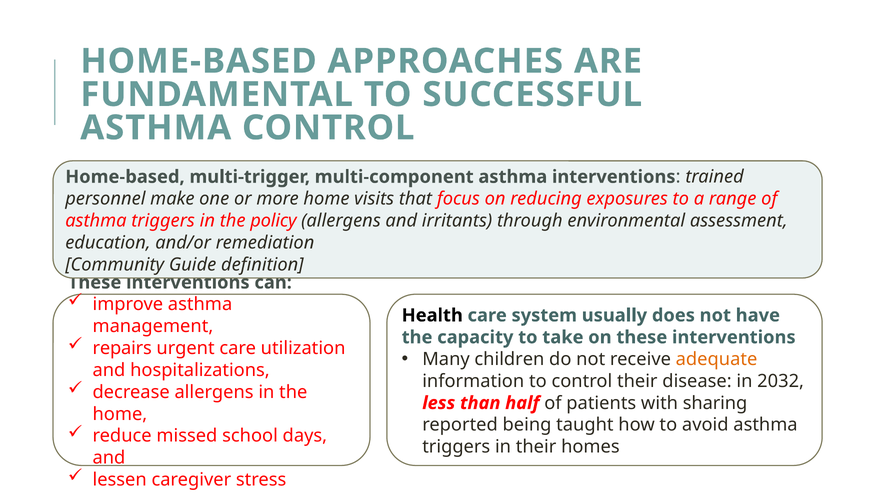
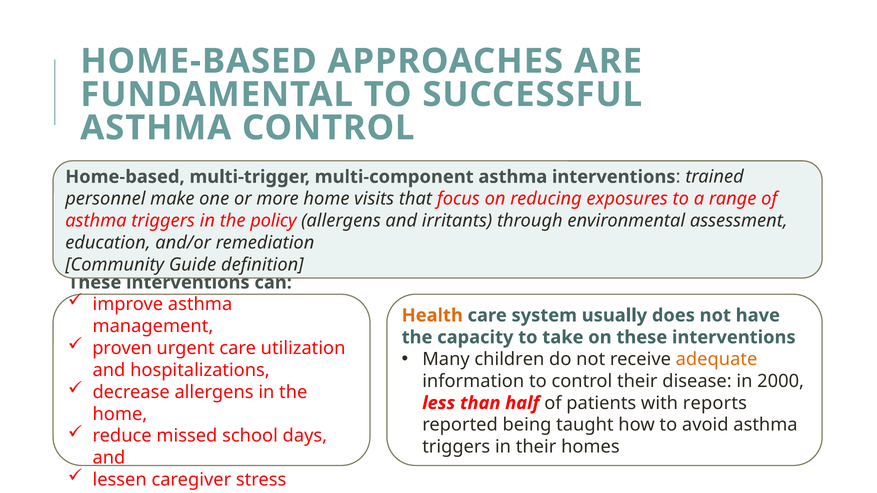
Health colour: black -> orange (432, 316)
repairs: repairs -> proven (122, 348)
2032: 2032 -> 2000 (781, 381)
sharing: sharing -> reports (715, 403)
